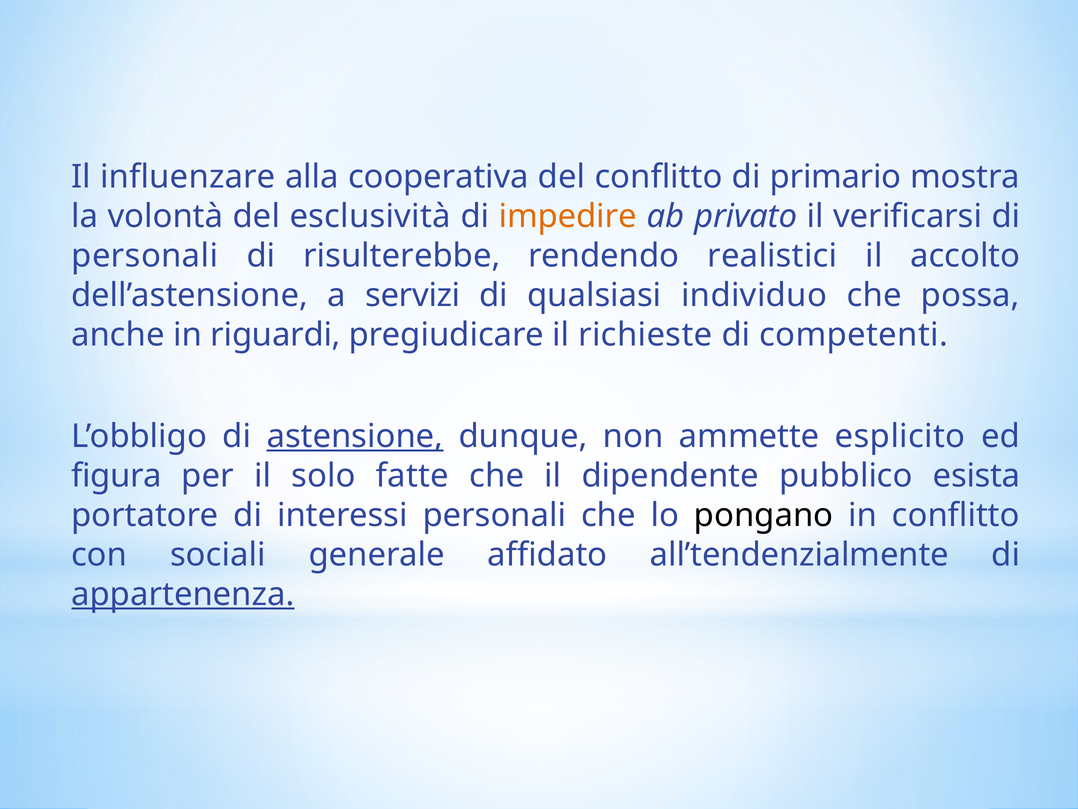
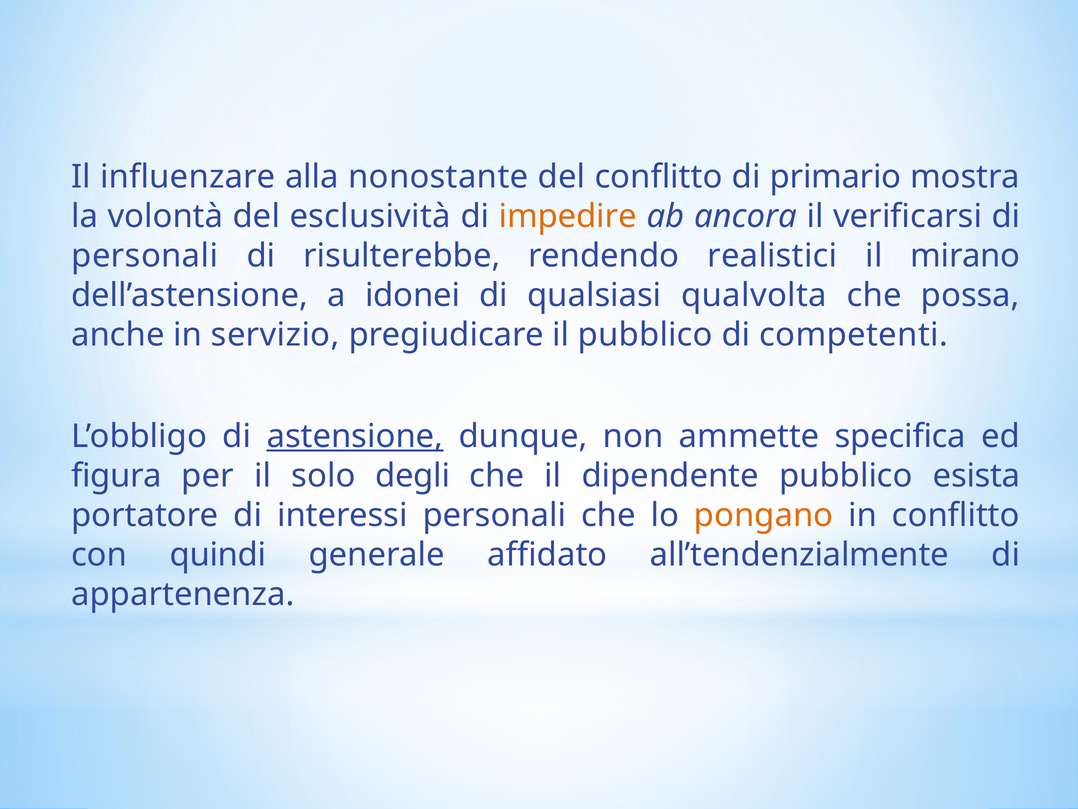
cooperativa: cooperativa -> nonostante (438, 177)
privato: privato -> ancora (746, 216)
accolto: accolto -> mirano (965, 256)
servizi: servizi -> idonei (413, 295)
individuo: individuo -> qualvolta (754, 295)
riguardi: riguardi -> servizio (275, 335)
il richieste: richieste -> pubblico (645, 335)
esplicito: esplicito -> specifica (900, 436)
fatte: fatte -> degli (413, 475)
pongano colour: black -> orange (764, 515)
sociali: sociali -> quindi (218, 554)
appartenenza underline: present -> none (183, 594)
